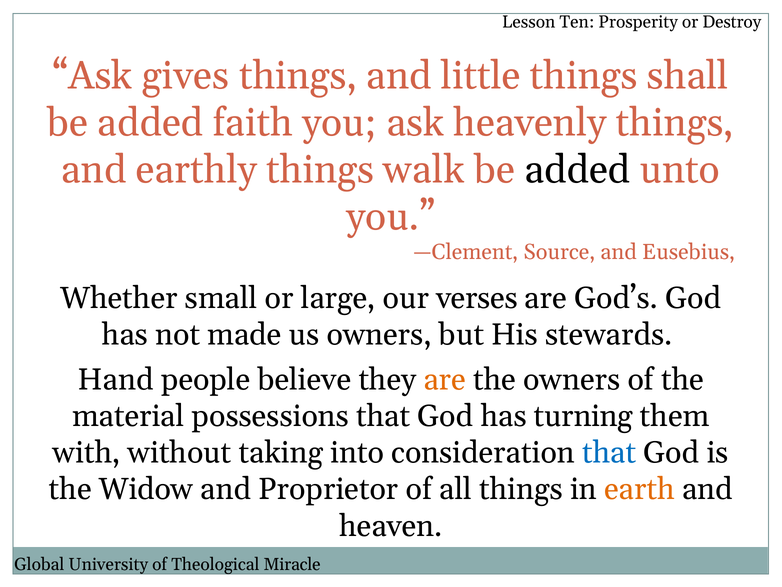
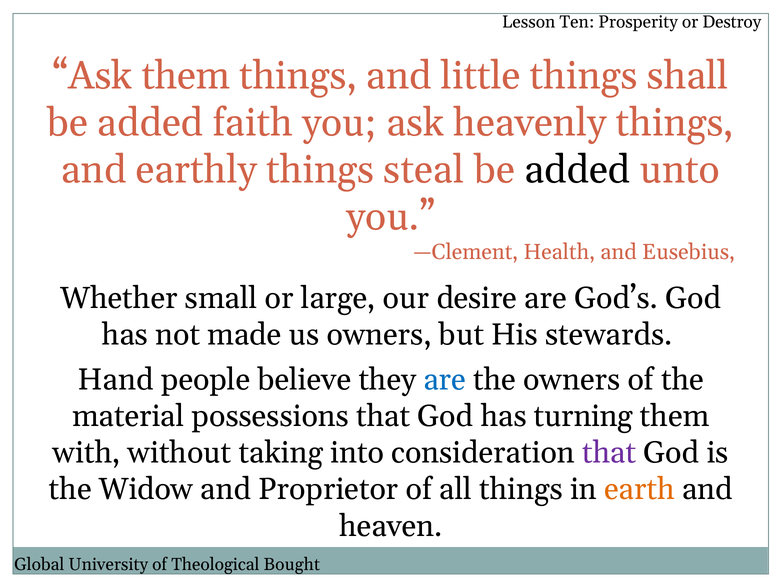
Ask gives: gives -> them (186, 76)
walk: walk -> steal (424, 170)
Source: Source -> Health (559, 252)
verses: verses -> desire (477, 298)
are colour: orange -> blue (445, 379)
that colour: blue -> purple (609, 452)
Miracle: Miracle -> Bought (292, 564)
